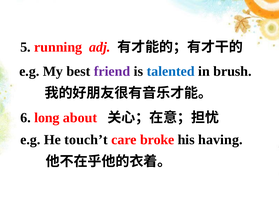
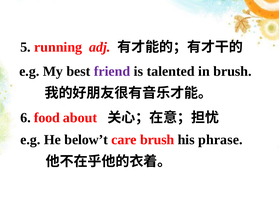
talented colour: blue -> black (171, 71)
long: long -> food (47, 118)
touch’t: touch’t -> below’t (86, 140)
care broke: broke -> brush (157, 140)
having: having -> phrase (220, 140)
